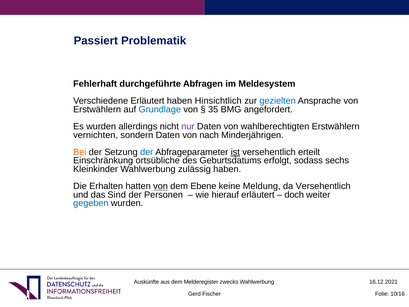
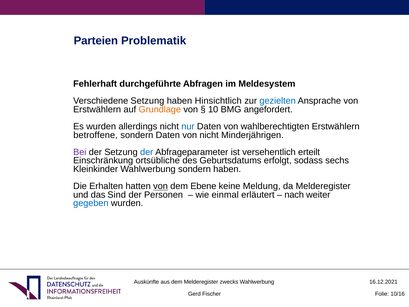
Passiert: Passiert -> Parteien (96, 41)
Verschiedene Erläutert: Erläutert -> Setzung (147, 101)
Grundlage colour: blue -> orange (160, 109)
35: 35 -> 10 (213, 109)
nur colour: purple -> blue (188, 126)
vernichten: vernichten -> betroffene (96, 135)
von nach: nach -> nicht (209, 135)
Bei colour: orange -> purple (80, 152)
ist underline: present -> none (235, 152)
Wahlwerbung zulässig: zulässig -> sondern (194, 169)
da Versehentlich: Versehentlich -> Melderegister (323, 186)
hierauf: hierauf -> einmal (225, 195)
doch: doch -> nach (294, 195)
